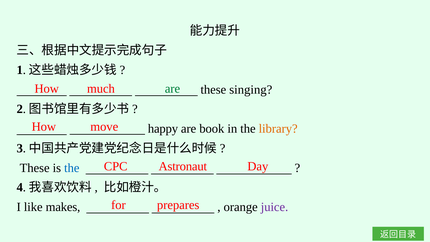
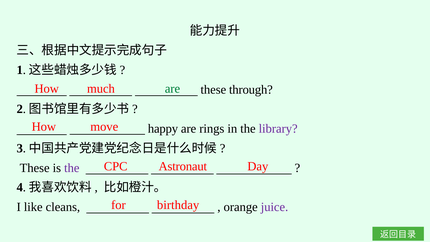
singing: singing -> through (251, 90)
book: book -> rings (212, 129)
library colour: orange -> purple (278, 129)
the colour: blue -> purple (72, 168)
prepares: prepares -> birthday (178, 205)
makes: makes -> cleans (63, 207)
